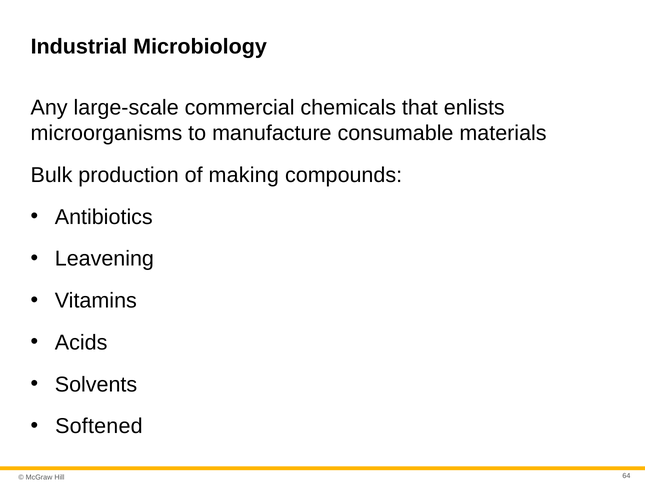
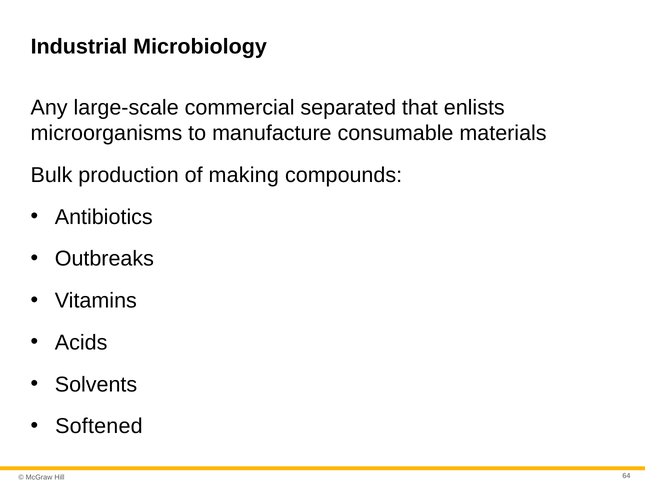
chemicals: chemicals -> separated (348, 108)
Leavening: Leavening -> Outbreaks (104, 259)
